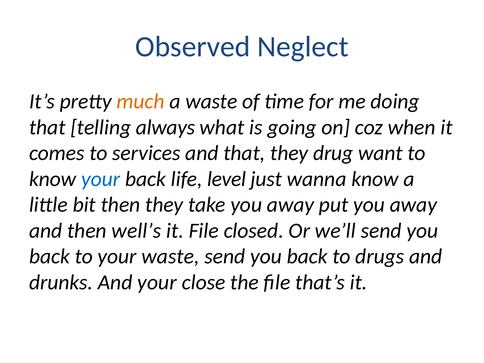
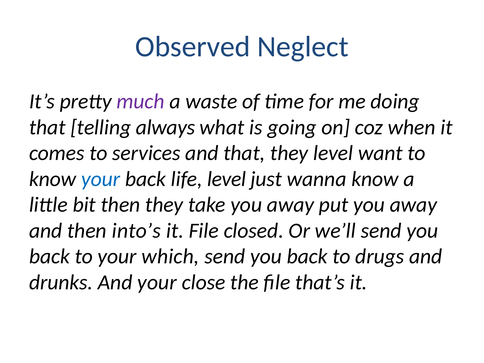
much colour: orange -> purple (141, 102)
they drug: drug -> level (333, 153)
well’s: well’s -> into’s (136, 231)
your waste: waste -> which (170, 256)
